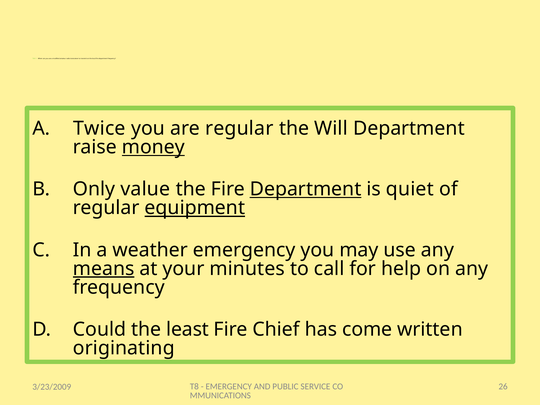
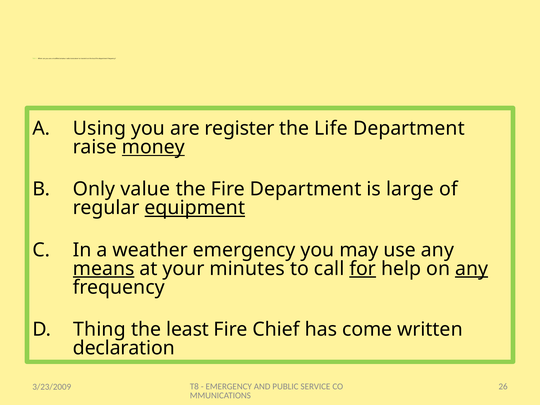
Twice: Twice -> Using (99, 128)
are regular: regular -> register (239, 128)
Will: Will -> Life (331, 128)
Department underline: present -> none (306, 189)
quiet: quiet -> large (410, 189)
for underline: none -> present (363, 269)
any underline: none -> present (472, 269)
Could: Could -> Thing (99, 329)
originating: originating -> declaration (124, 348)
